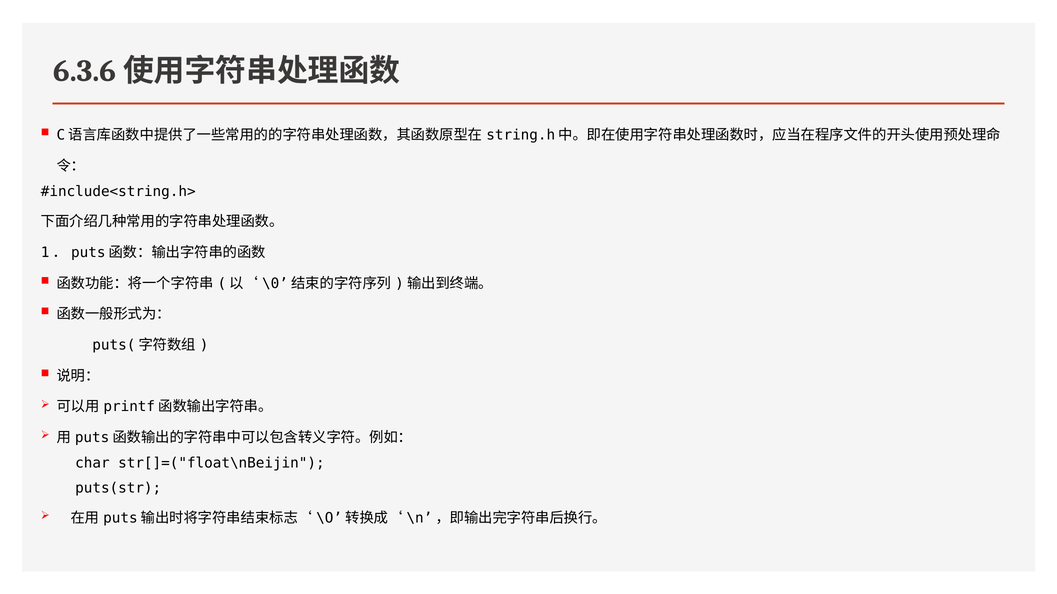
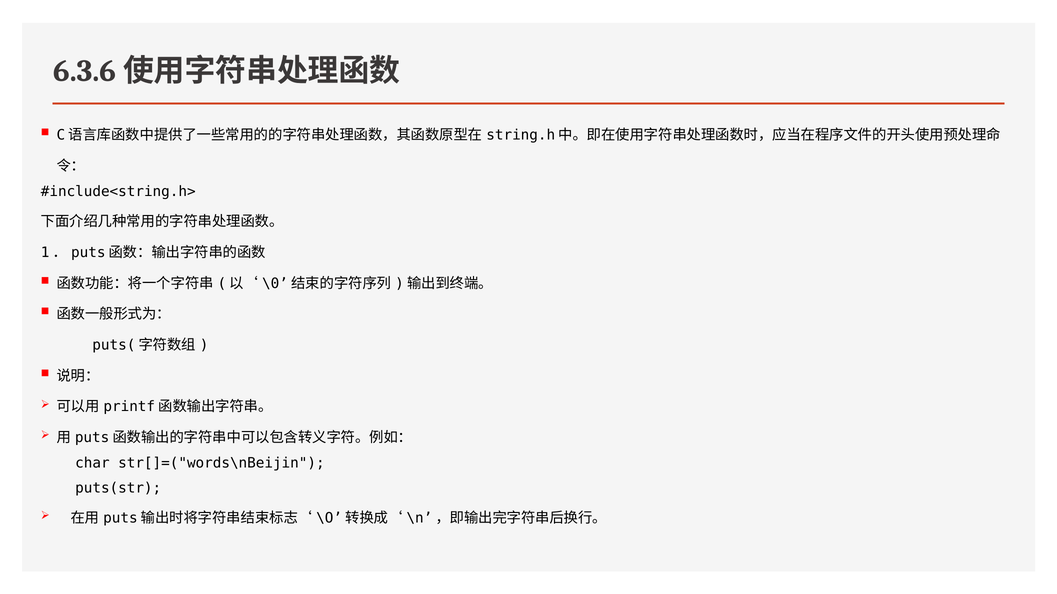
str[]=("float\nBeijin: str[]=("float\nBeijin -> str[]=("words\nBeijin (221, 464)
